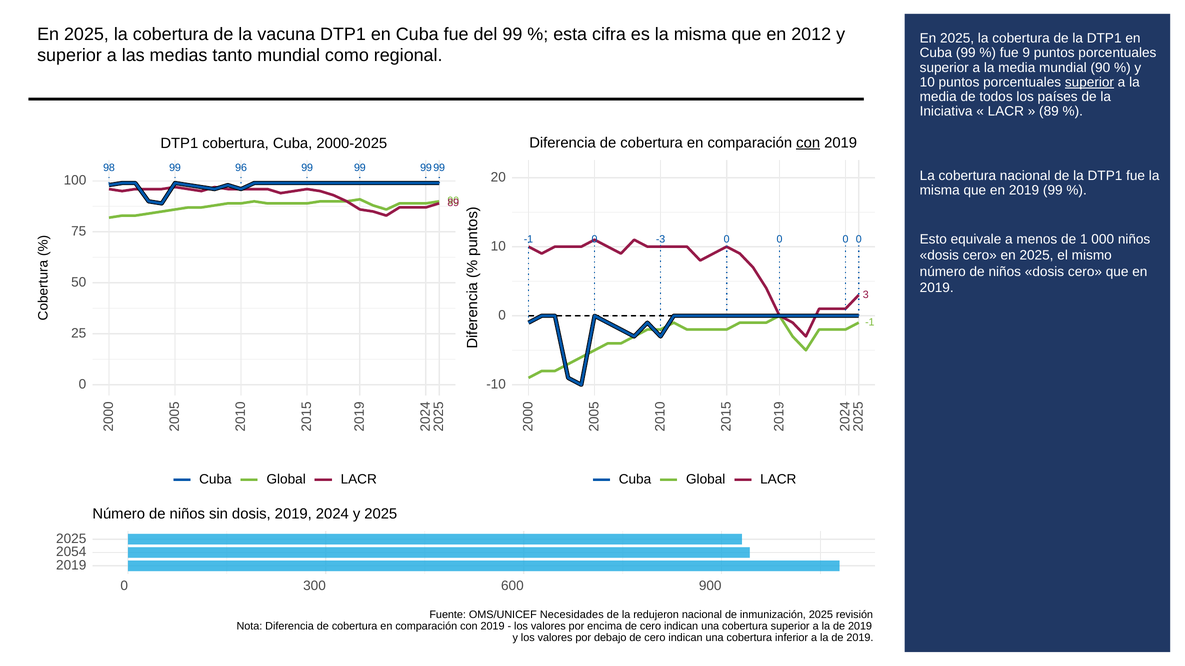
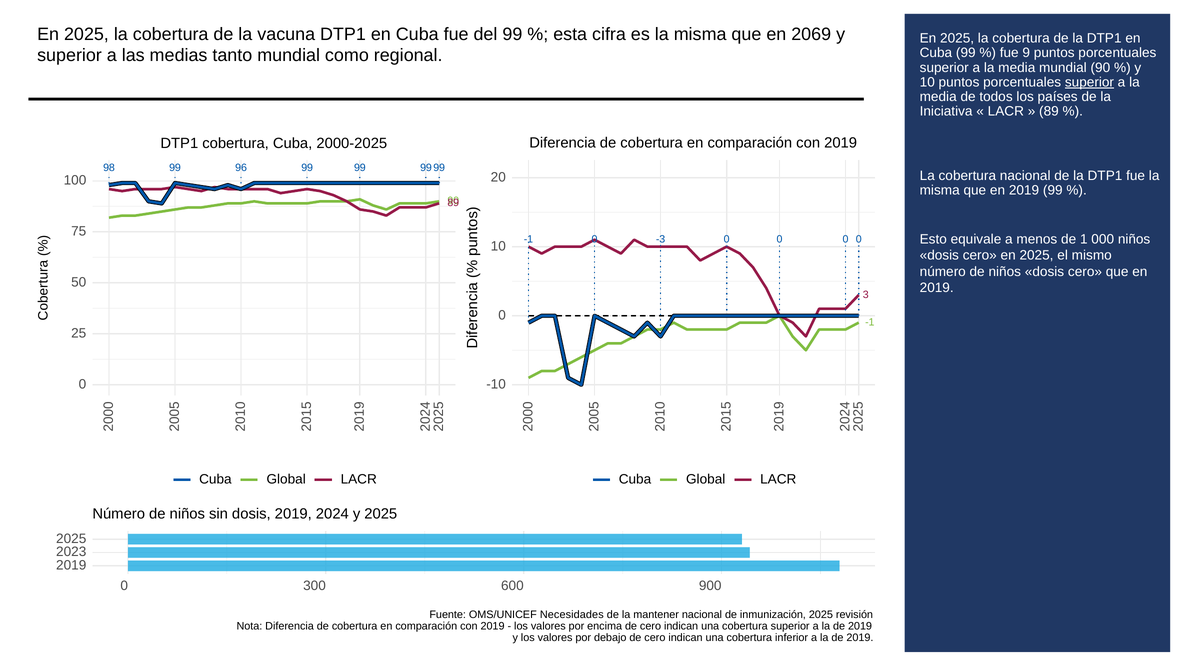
2012: 2012 -> 2069 (811, 34)
con underline: present -> none (808, 143)
2054: 2054 -> 2023 (71, 552)
redujeron: redujeron -> mantener (656, 615)
